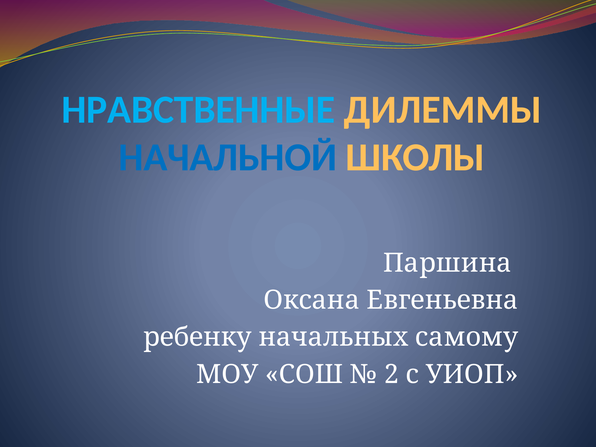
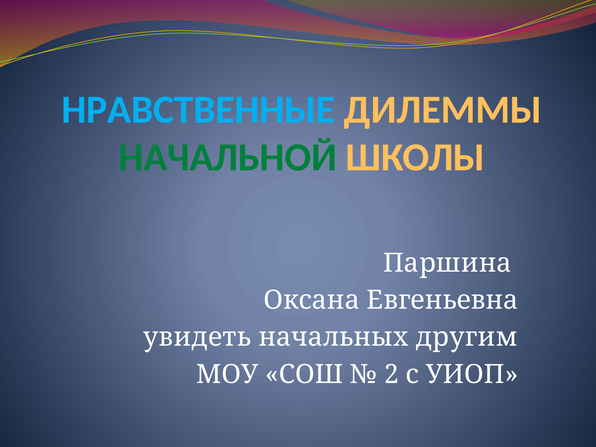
НАЧАЛЬНОЙ colour: blue -> green (228, 157)
ребенку: ребенку -> увидеть (197, 337)
самому: самому -> другим (467, 337)
